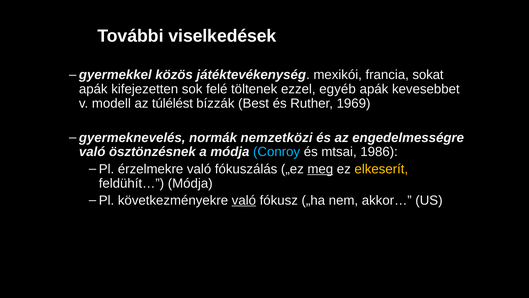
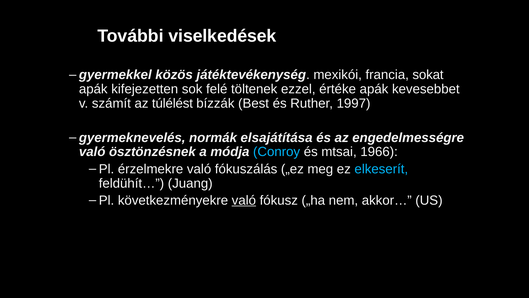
egyéb: egyéb -> értéke (338, 89)
modell: modell -> számít (111, 103)
1969: 1969 -> 1997 (354, 103)
nemzetközi: nemzetközi -> elsajátítása (277, 137)
1986: 1986 -> 1966 (379, 152)
meg underline: present -> none (320, 169)
elkeserít colour: yellow -> light blue (381, 169)
feldühít… Módja: Módja -> Juang (190, 183)
